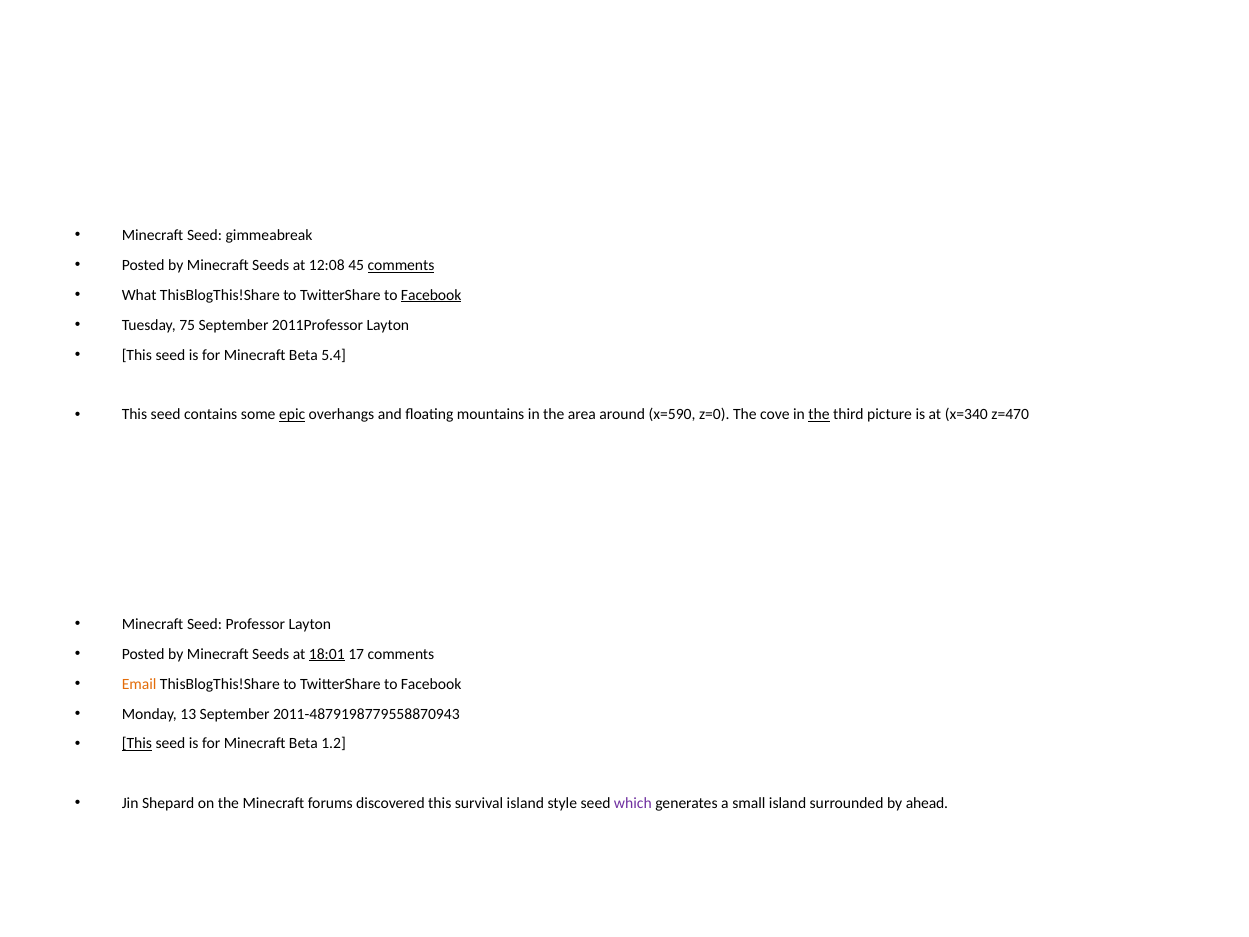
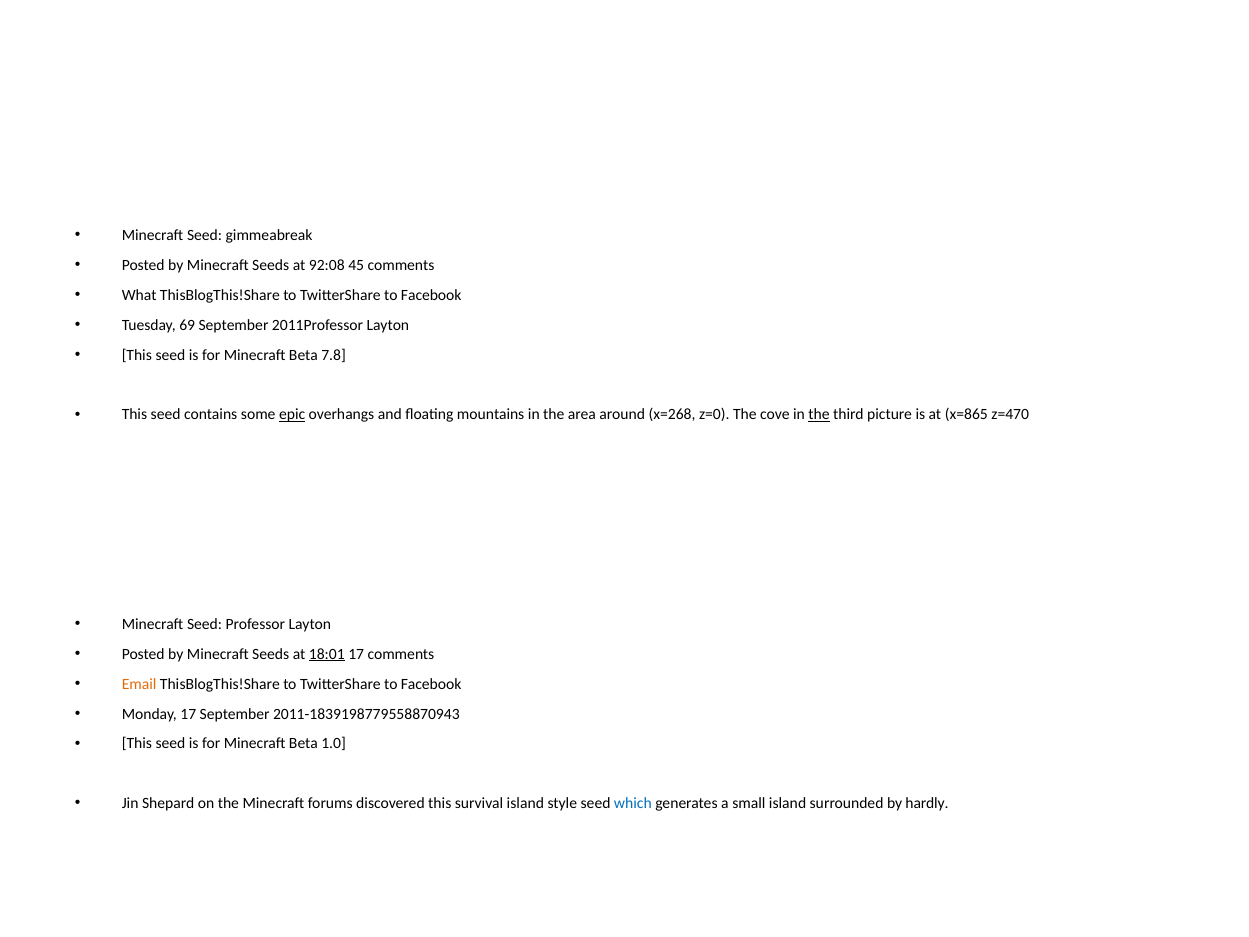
12:08: 12:08 -> 92:08 (327, 265)
comments underline: present -> none (401, 265)
Facebook underline: present -> none (431, 295)
75: 75 -> 69 (187, 325)
5.4: 5.4 -> 7.8 (334, 355)
x=590: x=590 -> x=268 (672, 415)
x=340: x=340 -> x=865 (966, 415)
Monday 13: 13 -> 17 (188, 714)
2011-4879198779558870943: 2011-4879198779558870943 -> 2011-1839198779558870943 (366, 714)
This underline: present -> none (137, 744)
1.2: 1.2 -> 1.0 (334, 744)
which colour: purple -> blue (633, 803)
ahead: ahead -> hardly (927, 803)
